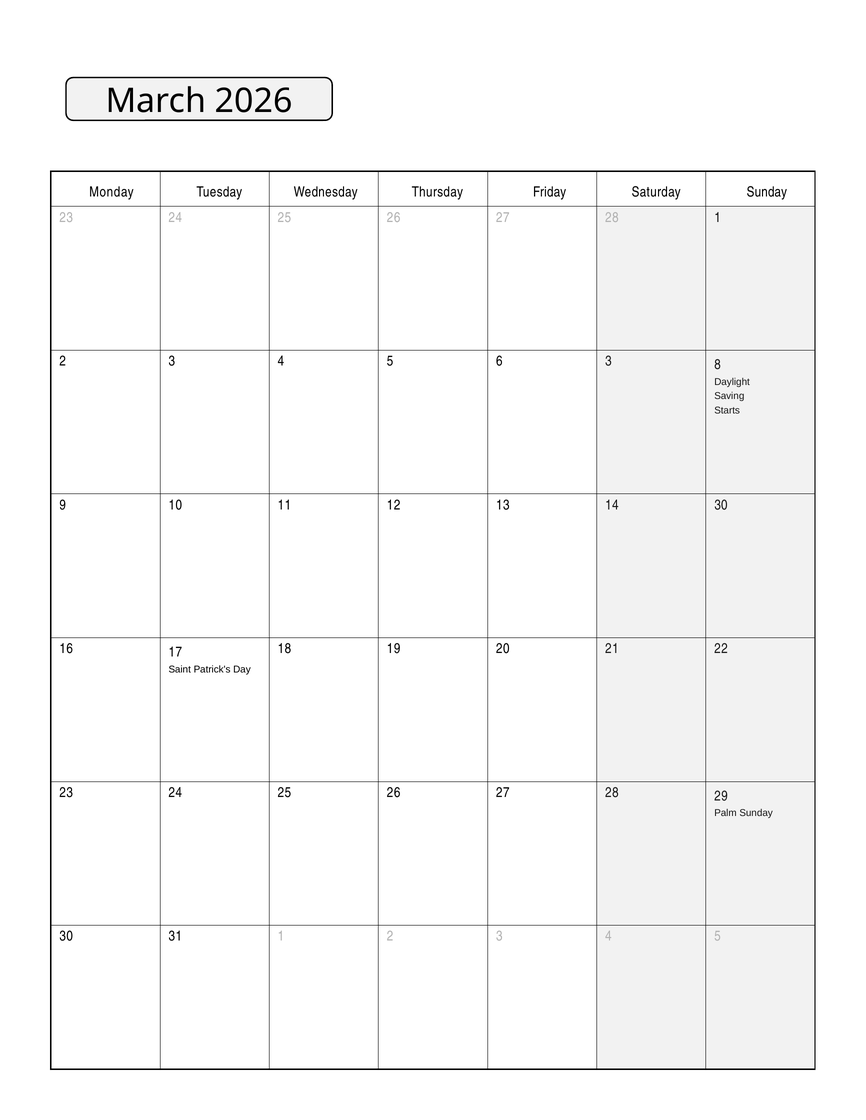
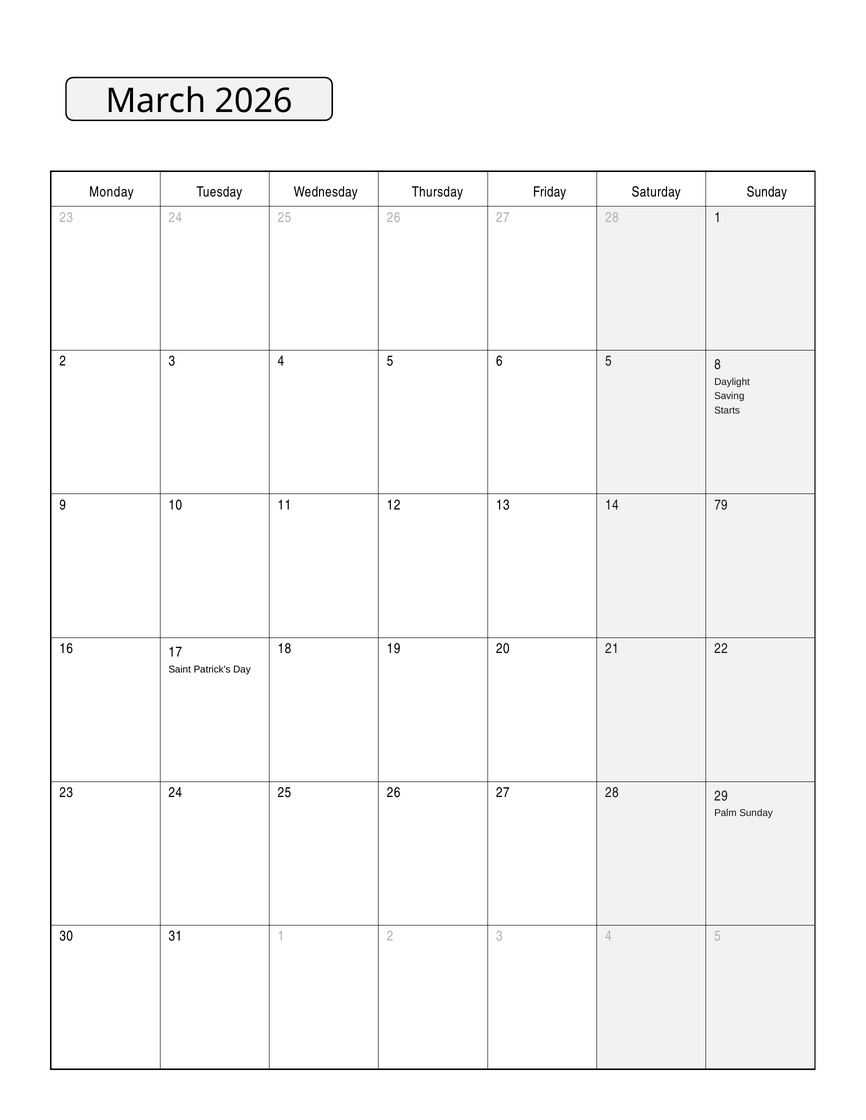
6 3: 3 -> 5 (608, 361)
14 30: 30 -> 79 (721, 505)
